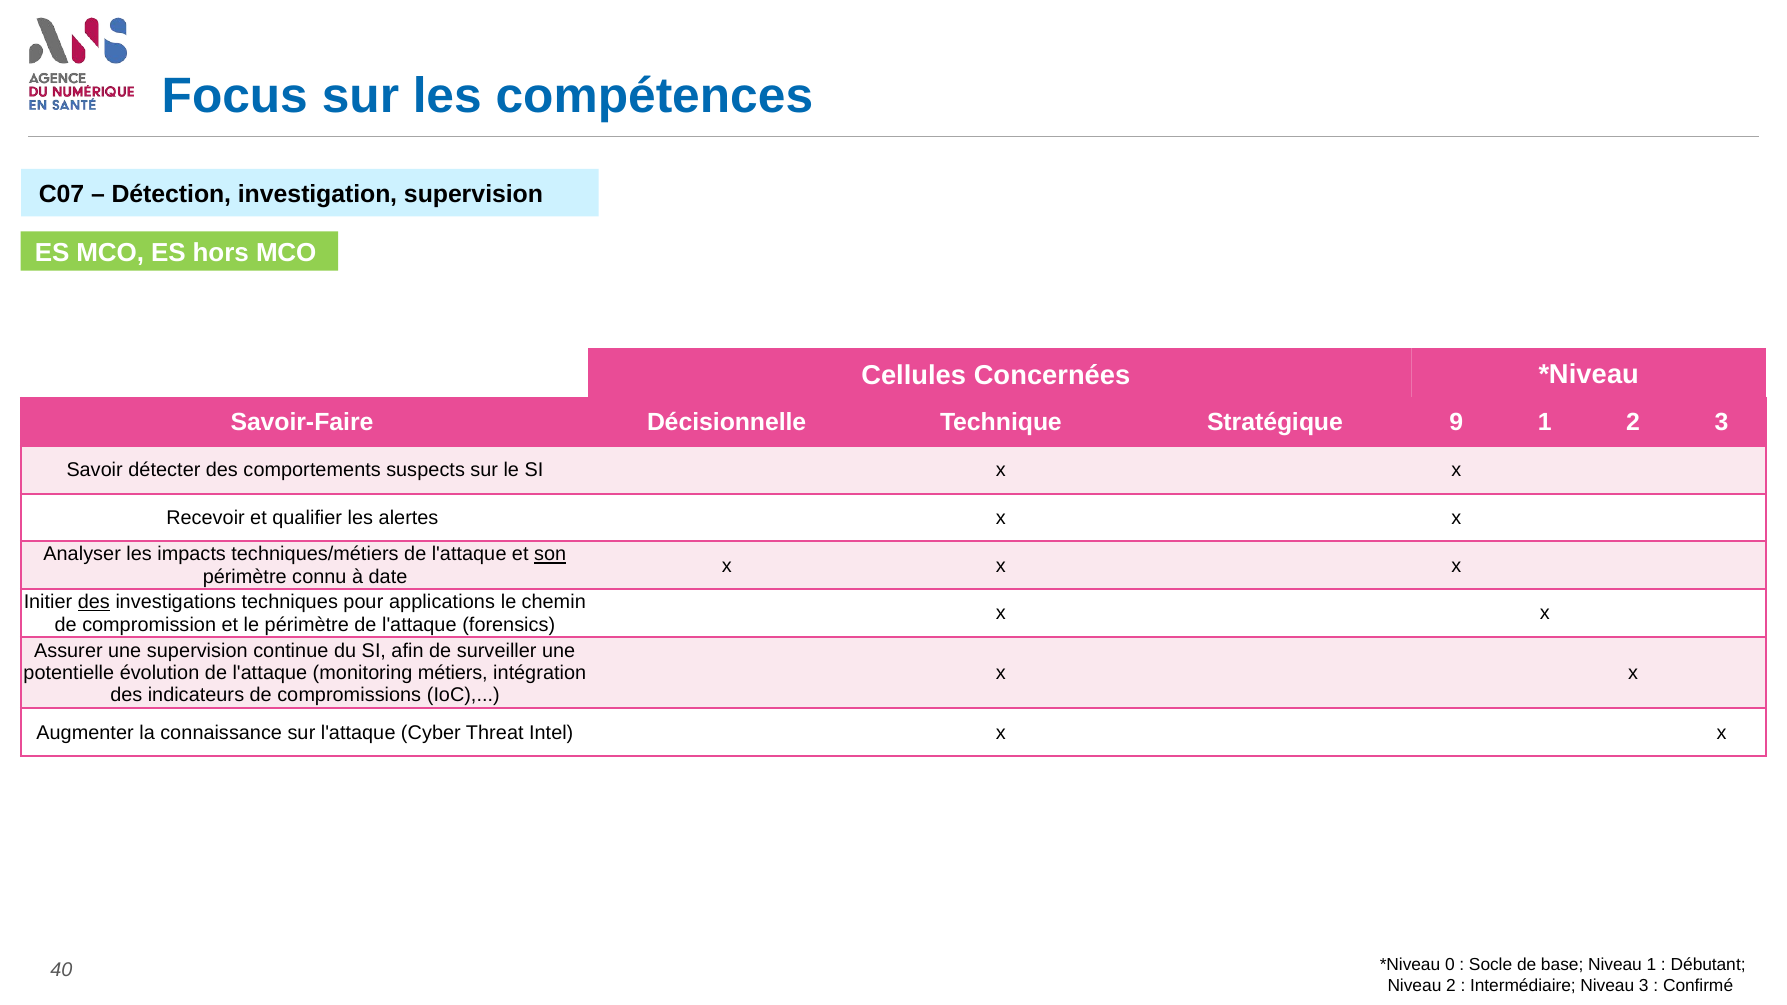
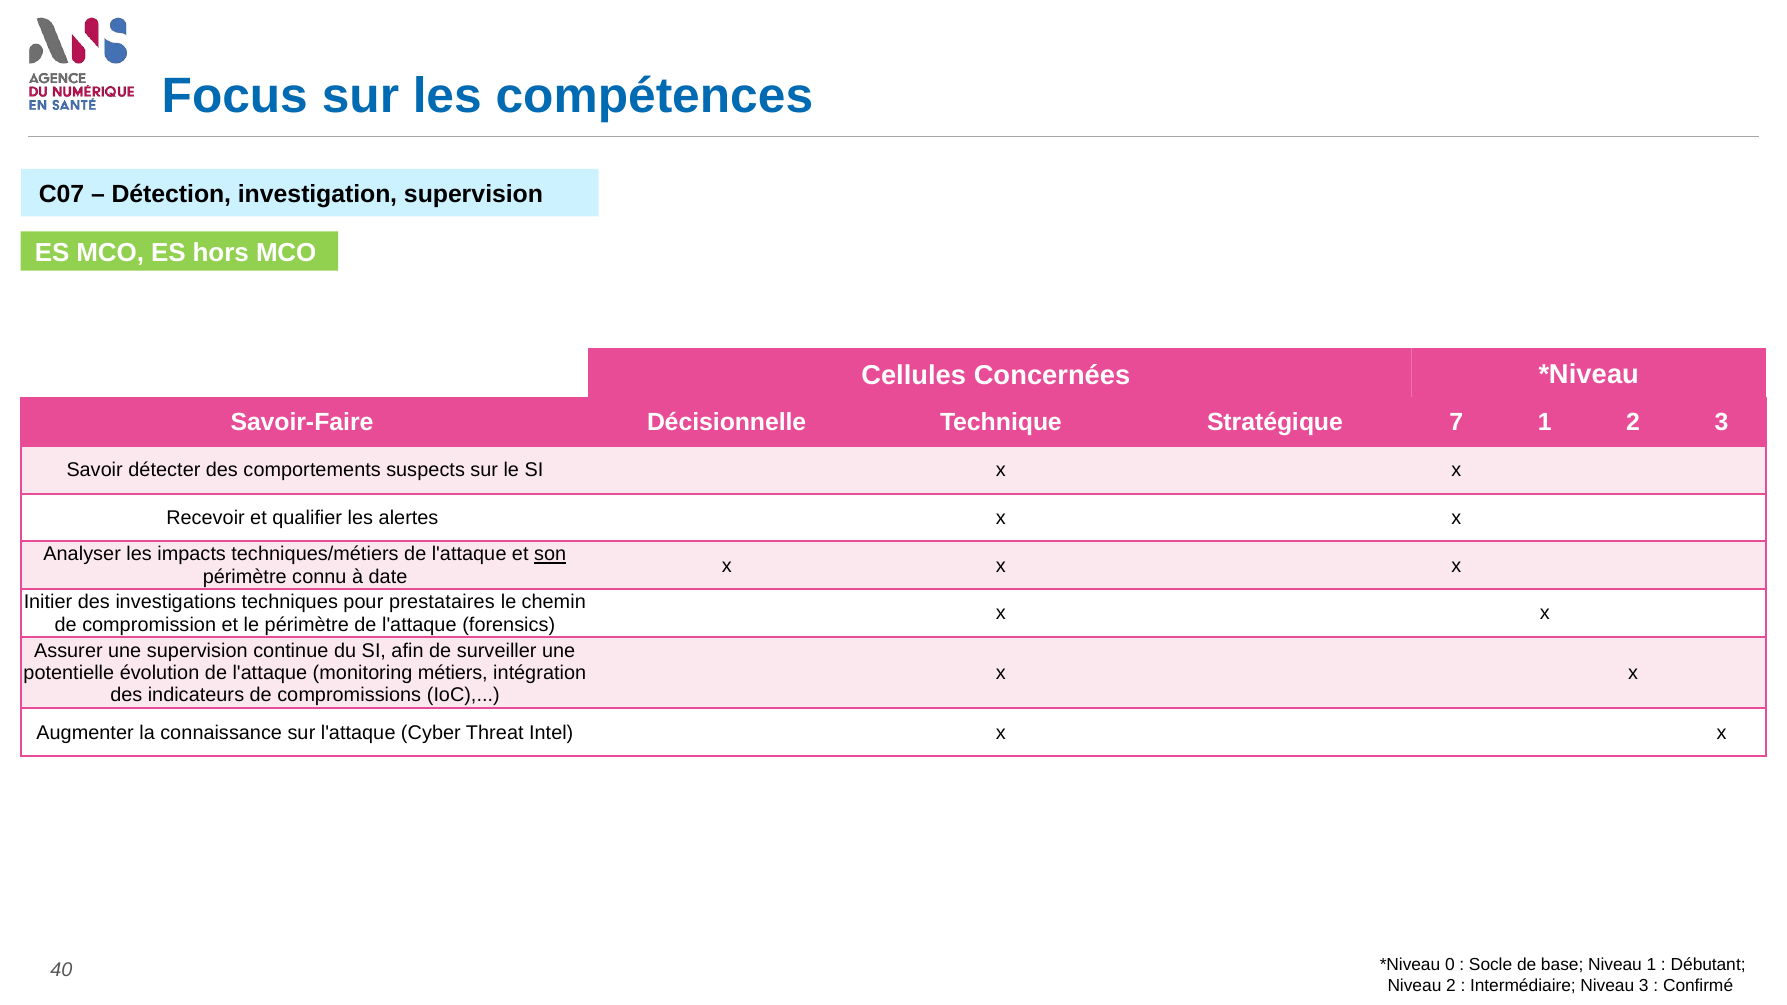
9: 9 -> 7 (1456, 422)
des underline: present -> none (94, 602)
applications: applications -> prestataires (442, 602)
